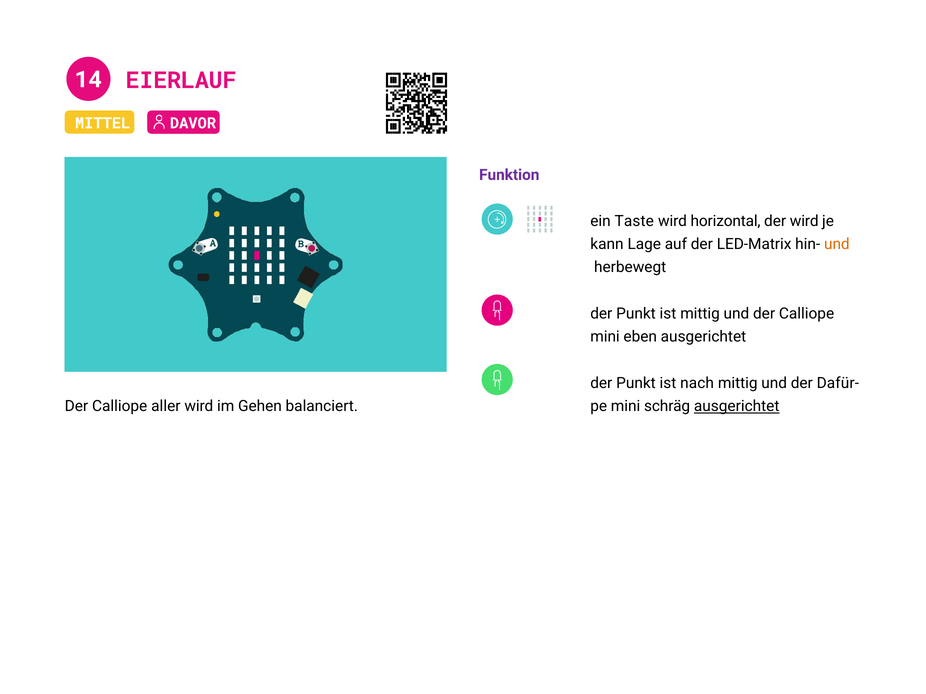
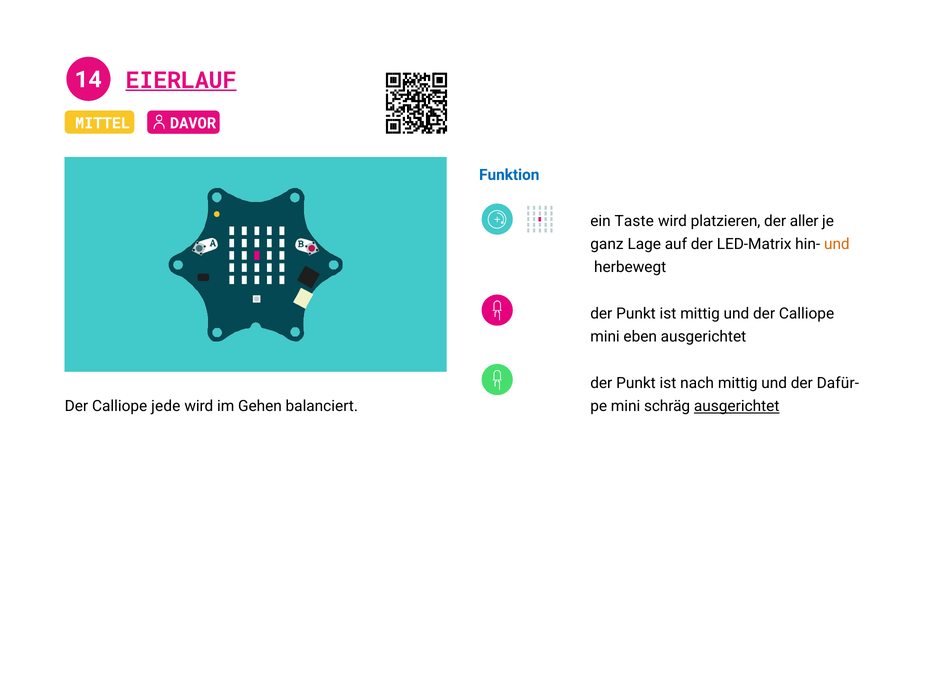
EIERLAUF underline: none -> present (181, 80)
Funktion colour: purple -> blue (509, 175)
horizontal: horizontal -> platzieren (726, 221)
der wird: wird -> aller (804, 221)
kann: kann -> ganz (607, 244)
aller: aller -> jede (166, 406)
